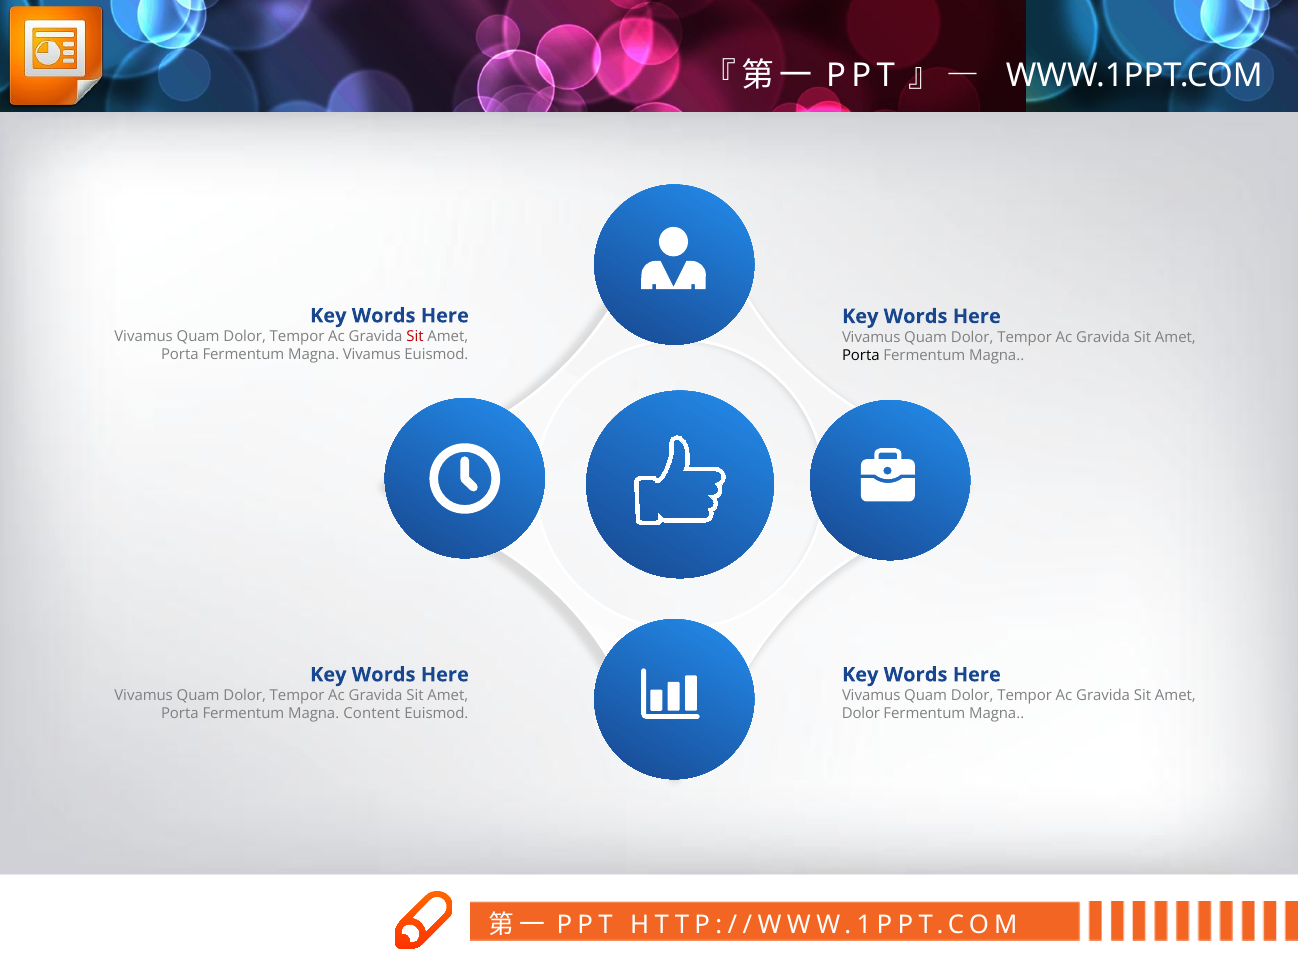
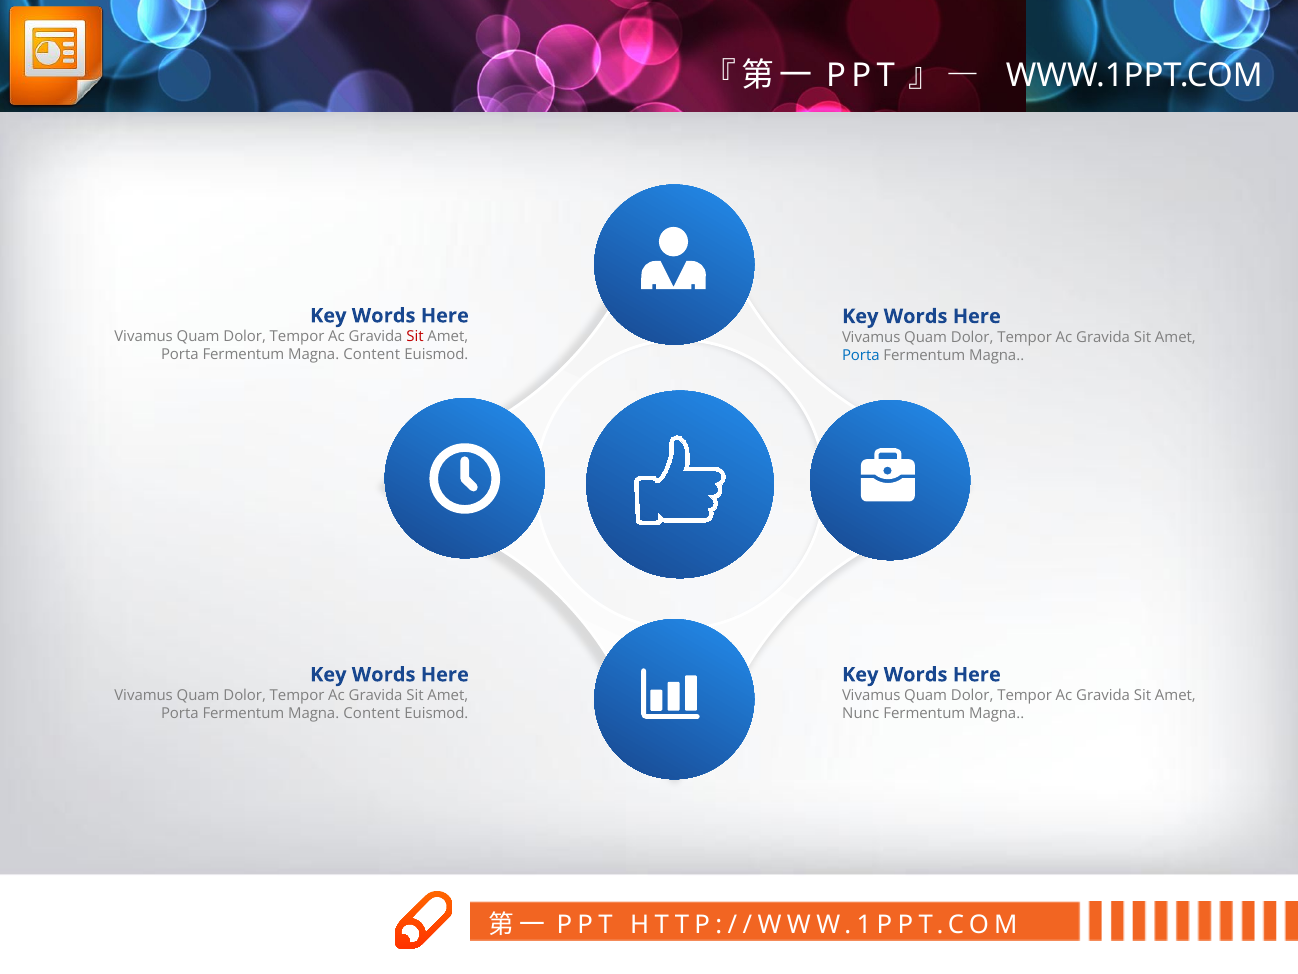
Vivamus: Vivamus -> Content (372, 354)
Porta colour: black -> blue (861, 355)
Dolor: Dolor -> Nunc (861, 713)
